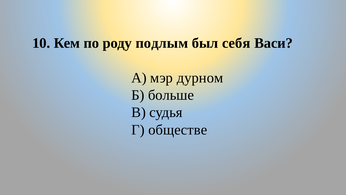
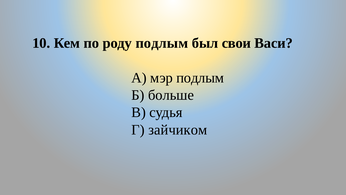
себя: себя -> свои (236, 43)
мэр дурном: дурном -> подлым (200, 78)
обществе: обществе -> зайчиком (178, 130)
